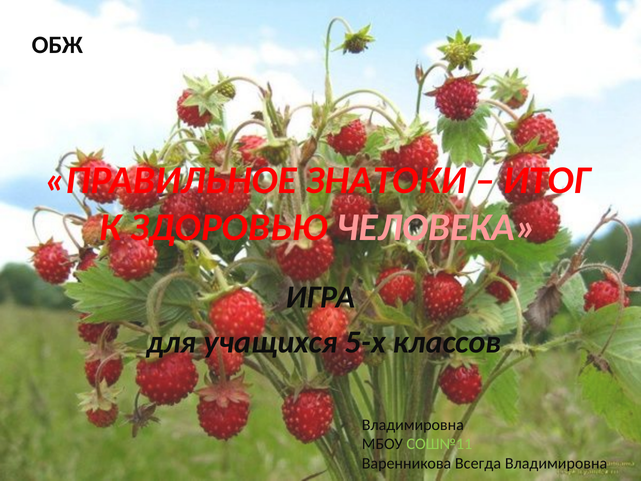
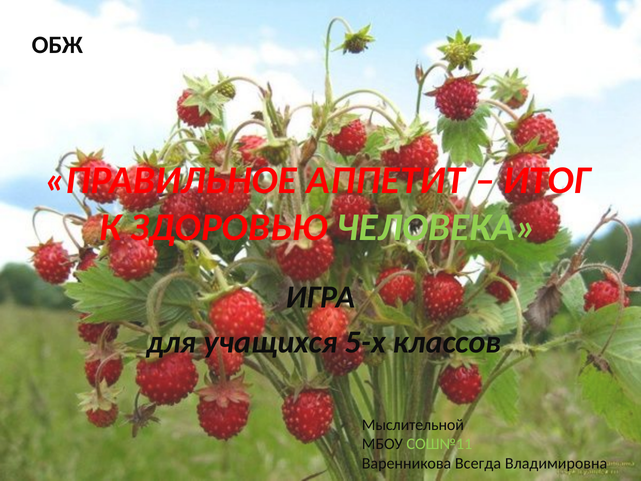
ЗНАТОКИ: ЗНАТОКИ -> АППЕТИТ (386, 180)
ЧЕЛОВЕКА colour: pink -> light green (436, 227)
Владимировна: Владимировна -> Мыслительной (413, 425)
